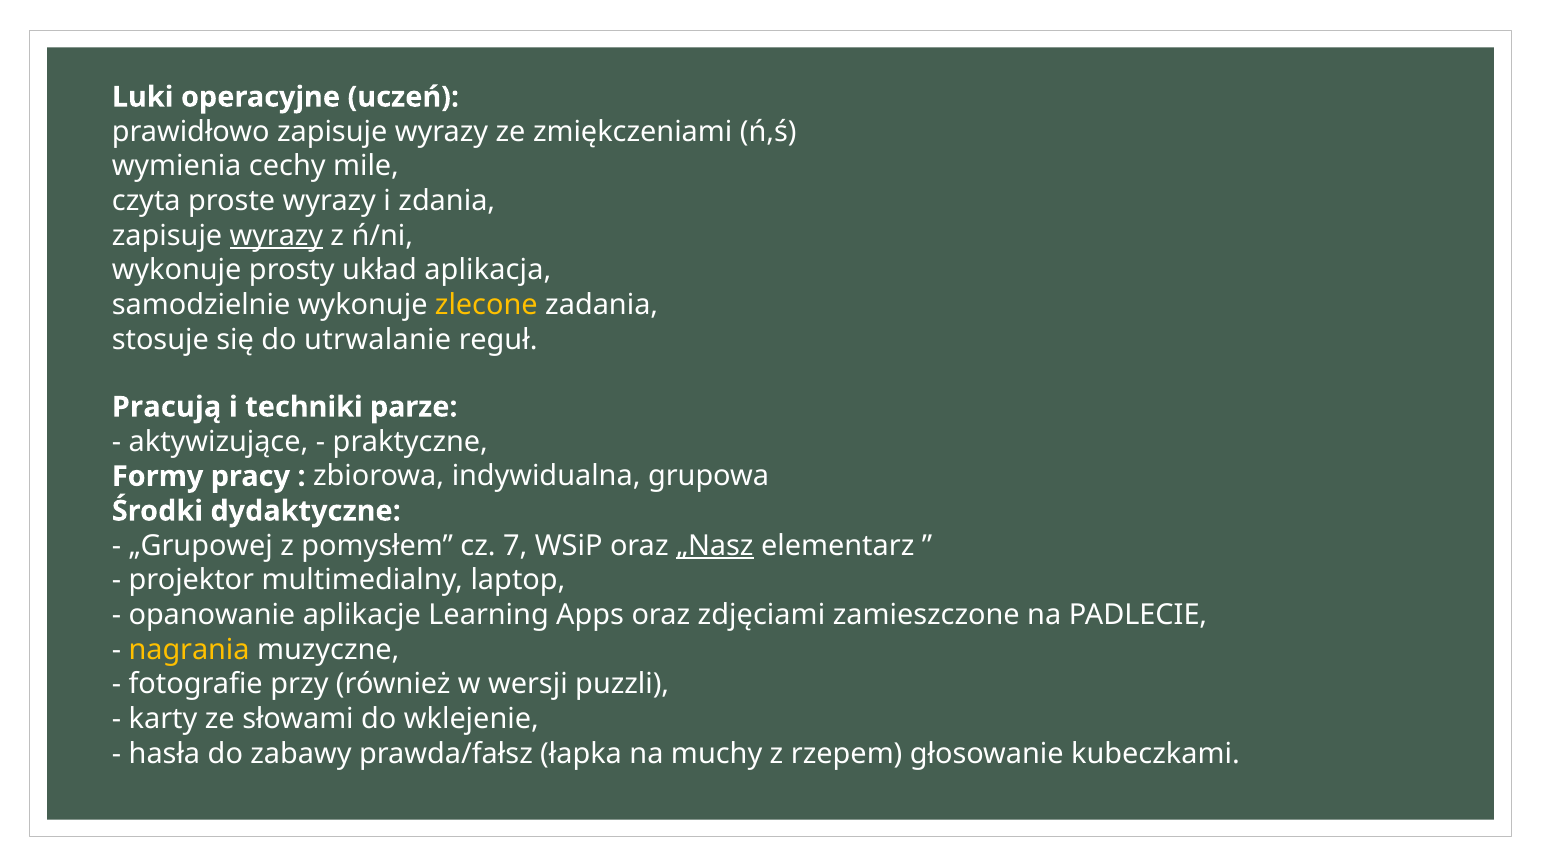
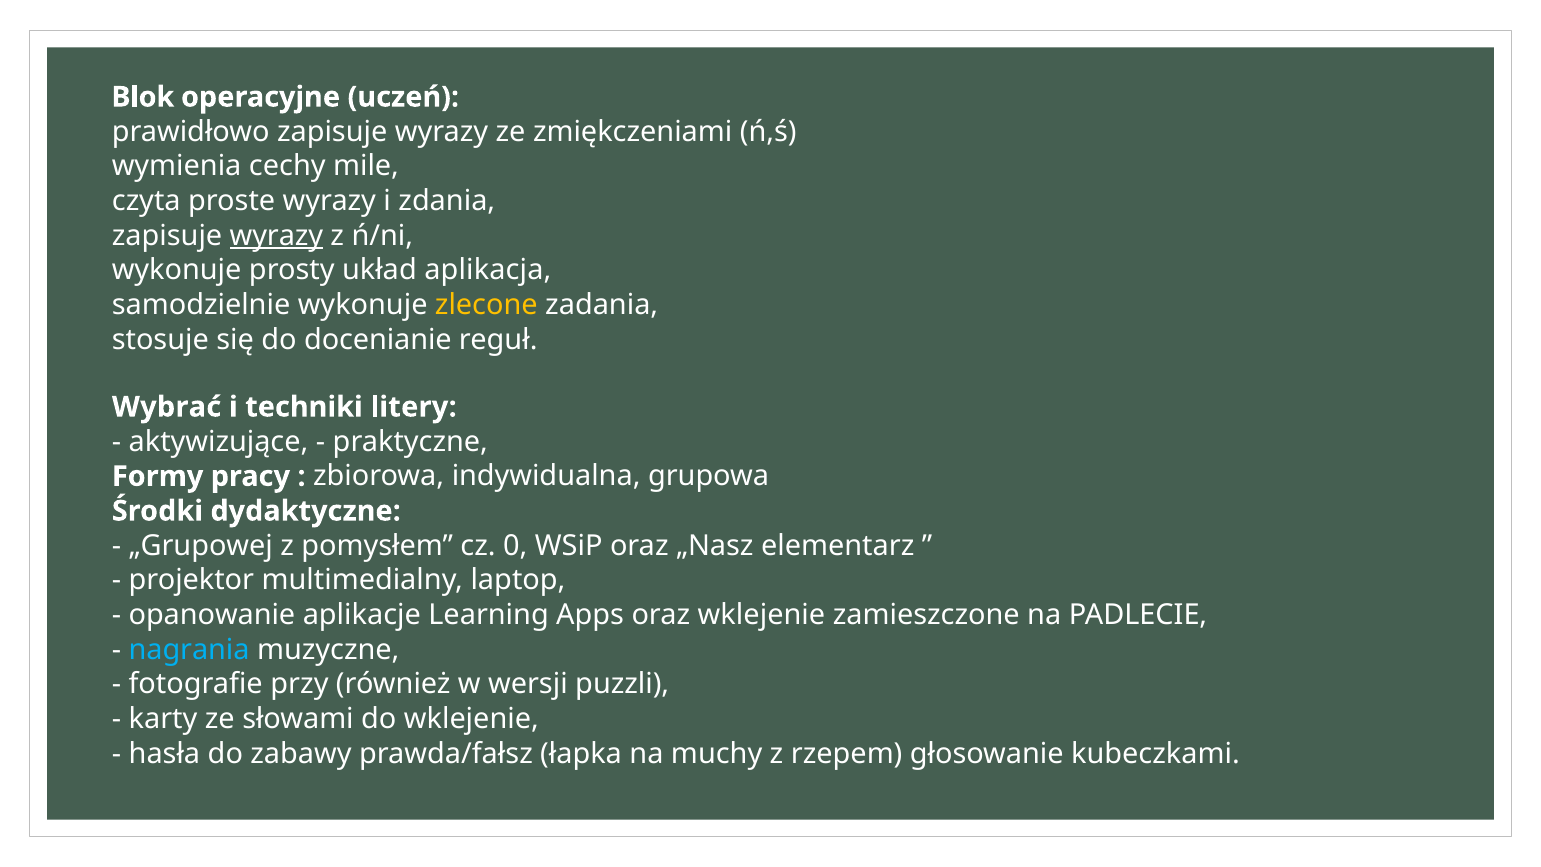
Luki: Luki -> Blok (143, 97)
utrwalanie: utrwalanie -> docenianie (378, 340)
Pracują: Pracują -> Wybrać (167, 407)
parze: parze -> litery (414, 407)
7: 7 -> 0 (515, 546)
„Nasz underline: present -> none (715, 546)
oraz zdjęciami: zdjęciami -> wklejenie (761, 615)
nagrania colour: yellow -> light blue (189, 650)
